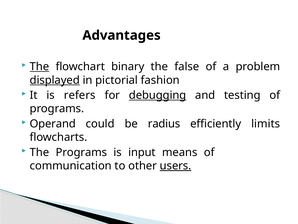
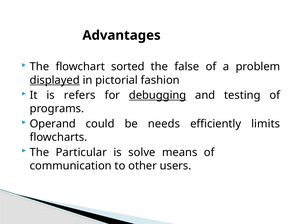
The underline: present -> none (39, 67)
binary: binary -> sorted (128, 67)
radius: radius -> needs (164, 124)
The Programs: Programs -> Particular (81, 152)
input: input -> solve (142, 152)
users underline: present -> none (176, 165)
